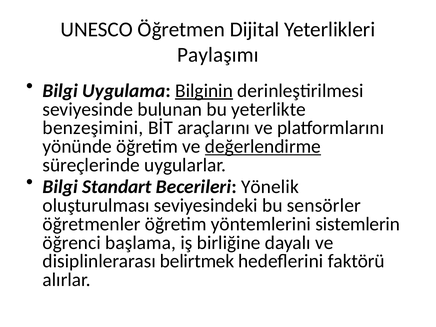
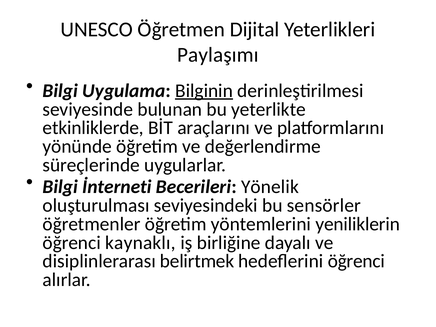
benzeşimini: benzeşimini -> etkinliklerde (93, 128)
değerlendirme underline: present -> none (263, 147)
Standart: Standart -> İnterneti (117, 187)
sistemlerin: sistemlerin -> yeniliklerin (358, 224)
başlama: başlama -> kaynaklı (141, 243)
hedeflerini faktörü: faktörü -> öğrenci (356, 261)
